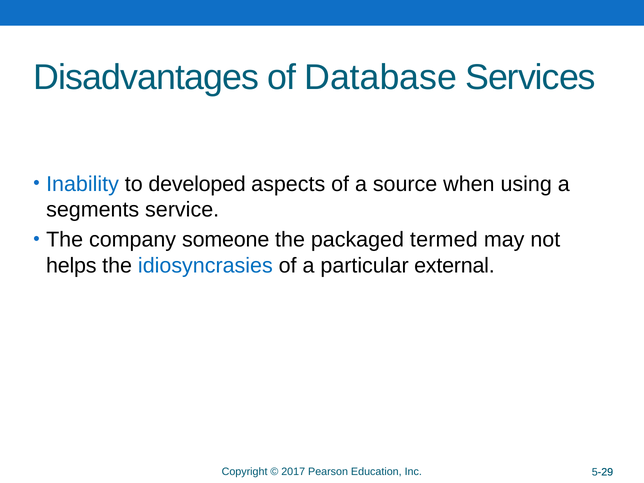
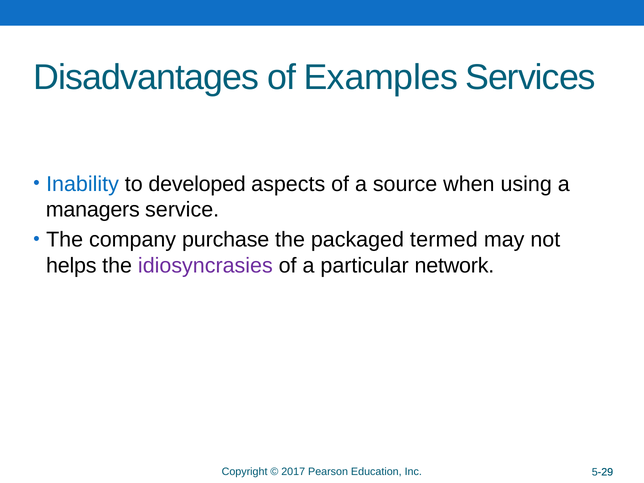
Database: Database -> Examples (381, 77)
segments: segments -> managers (93, 210)
someone: someone -> purchase (226, 240)
idiosyncrasies colour: blue -> purple (205, 266)
external: external -> network (454, 266)
